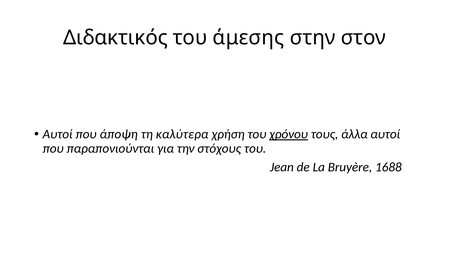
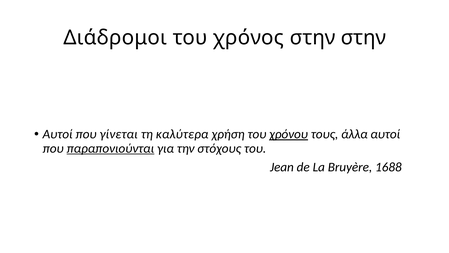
Διδακτικός: Διδακτικός -> Διάδρομοι (115, 38)
άμεσης: άμεσης -> χρόνος (248, 38)
στην στον: στον -> στην (363, 38)
άποψη: άποψη -> γίνεται (119, 134)
παραπονιούνται underline: none -> present (110, 148)
